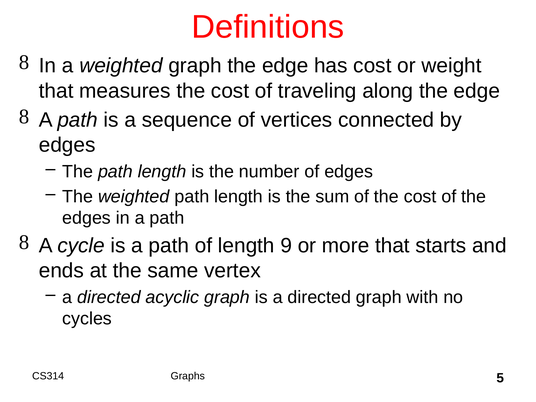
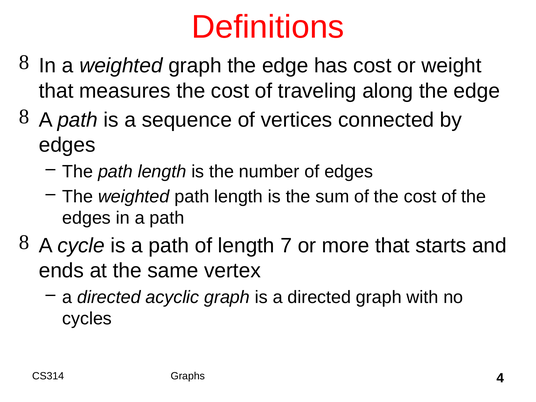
9: 9 -> 7 (286, 246)
5: 5 -> 4 (500, 378)
